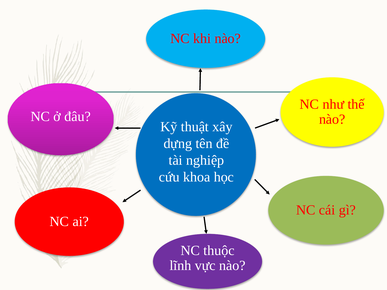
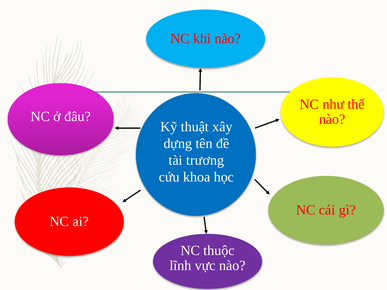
nghiệp: nghiệp -> trương (205, 160)
